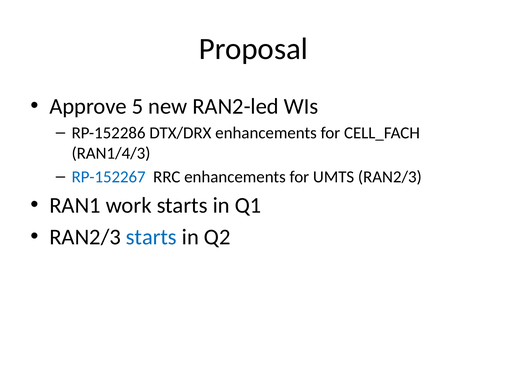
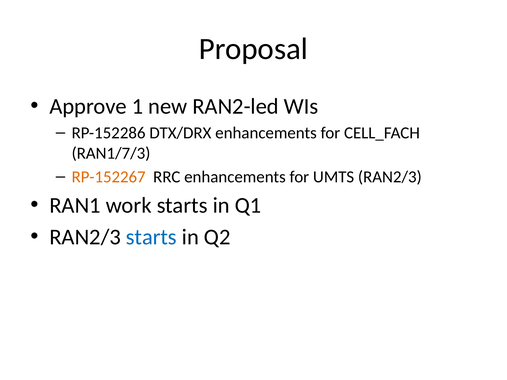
5: 5 -> 1 (137, 106)
RAN1/4/3: RAN1/4/3 -> RAN1/7/3 (111, 153)
RP-152267 colour: blue -> orange (109, 177)
